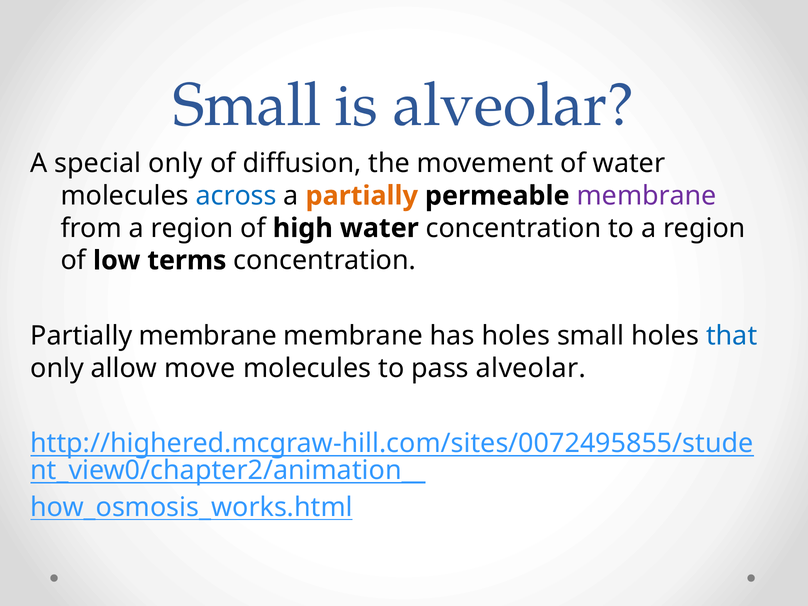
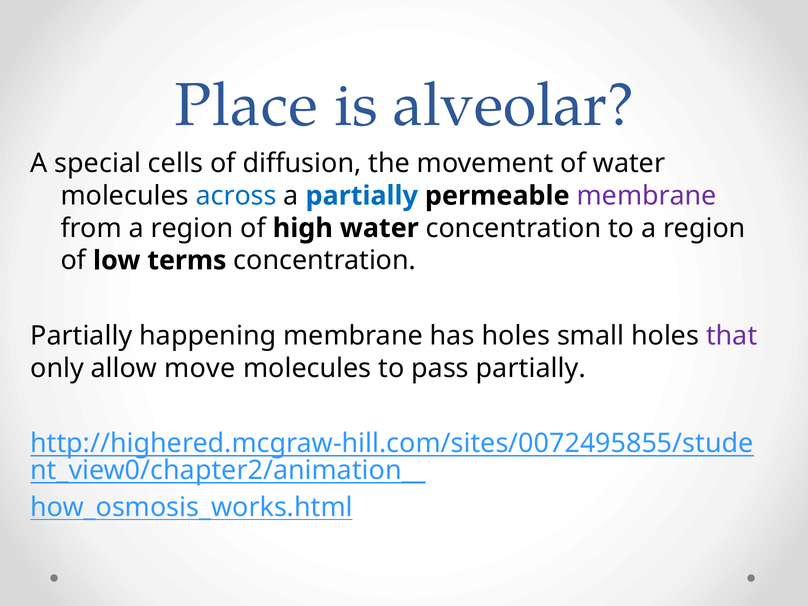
Small: Small -> Place (246, 105)
special only: only -> cells (176, 163)
partially colour: orange -> blue (362, 196)
Partially membrane: membrane -> happening (208, 336)
that colour: blue -> purple (732, 336)
pass alveolar: alveolar -> partially (531, 368)
